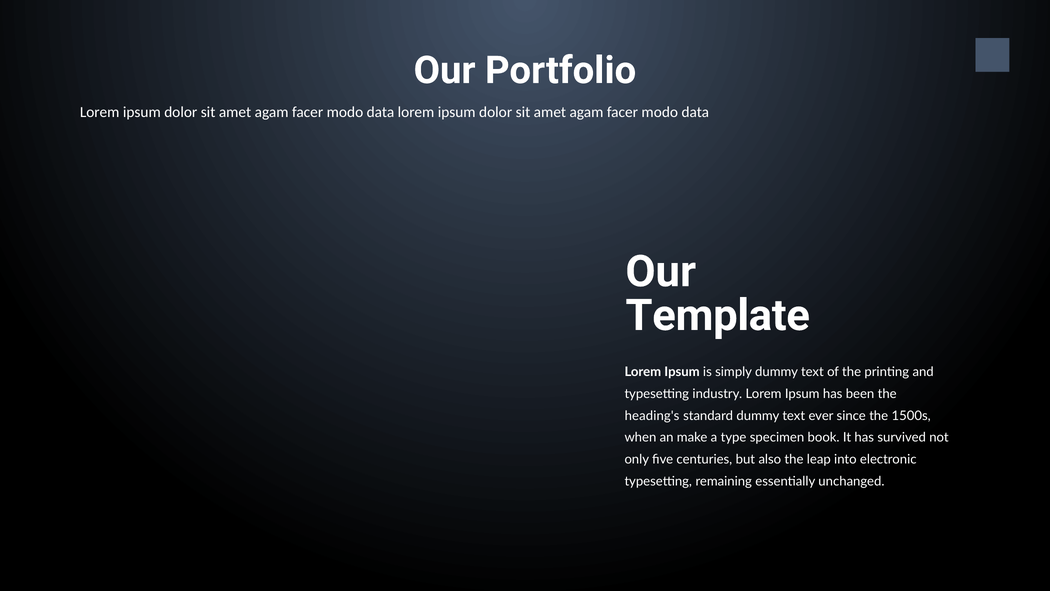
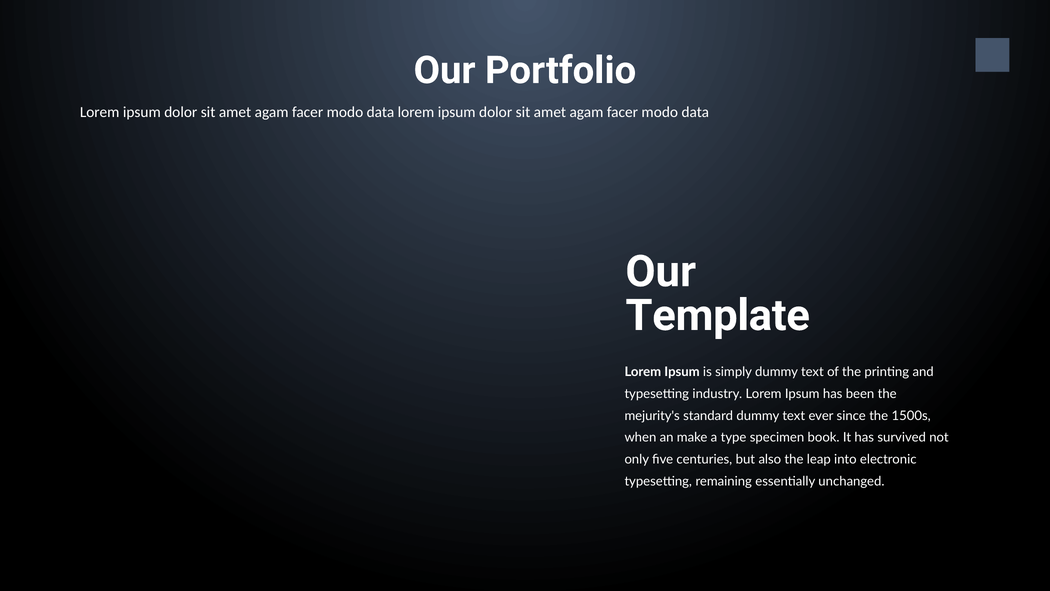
heading's: heading's -> mejurity's (652, 415)
